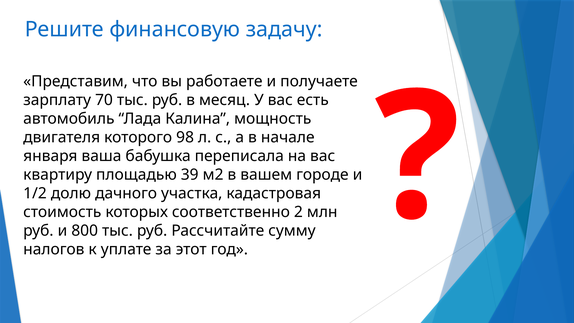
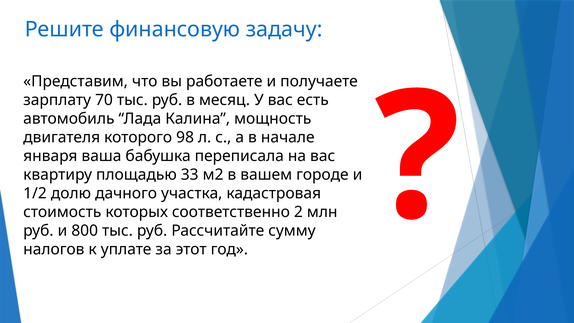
39: 39 -> 33 (190, 175)
